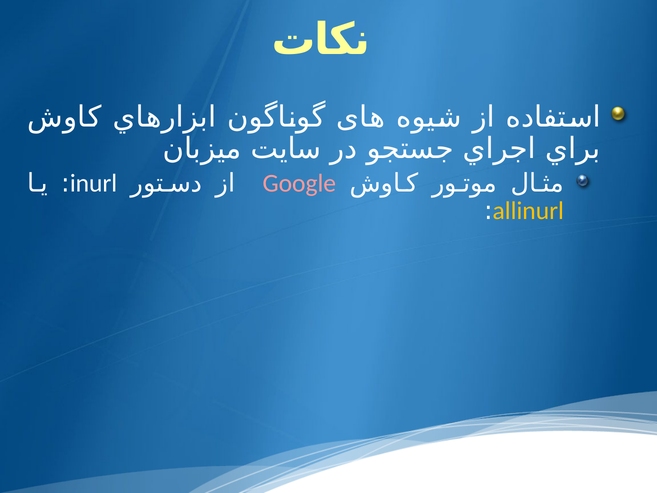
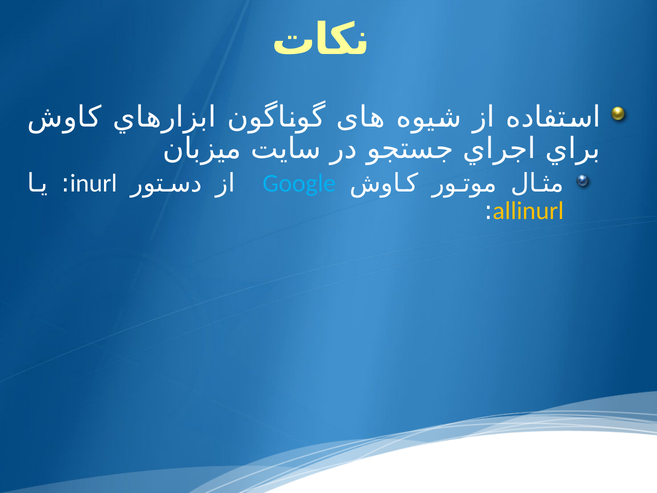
Google colour: pink -> light blue (299, 183)
